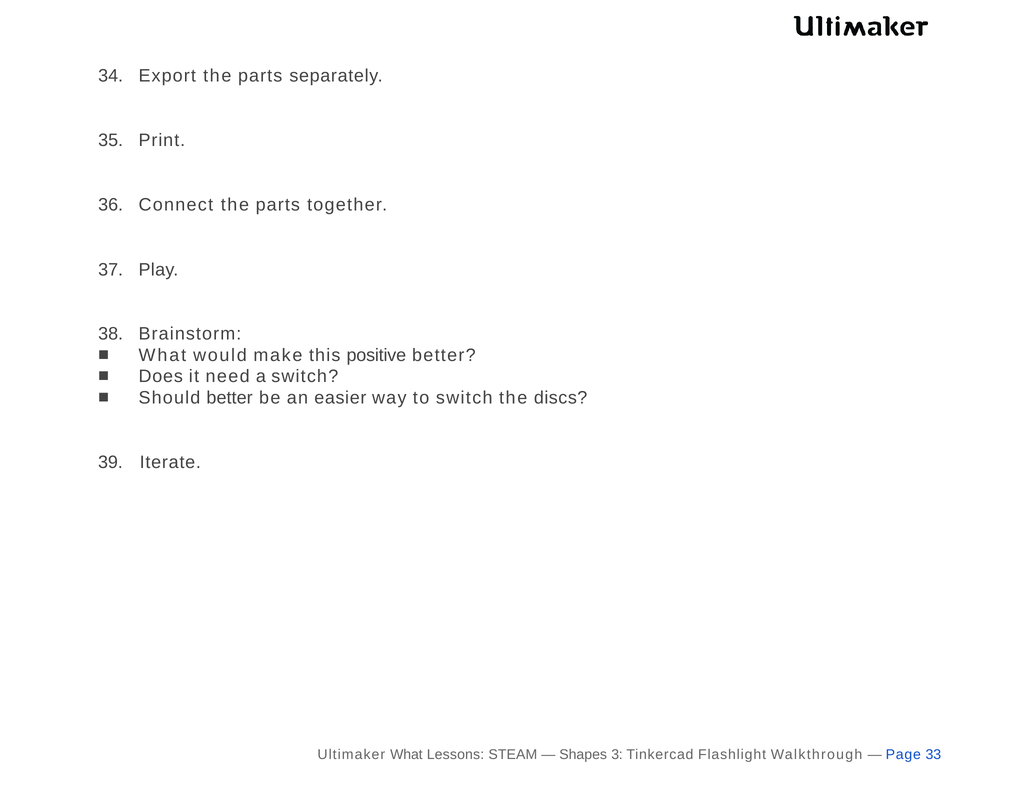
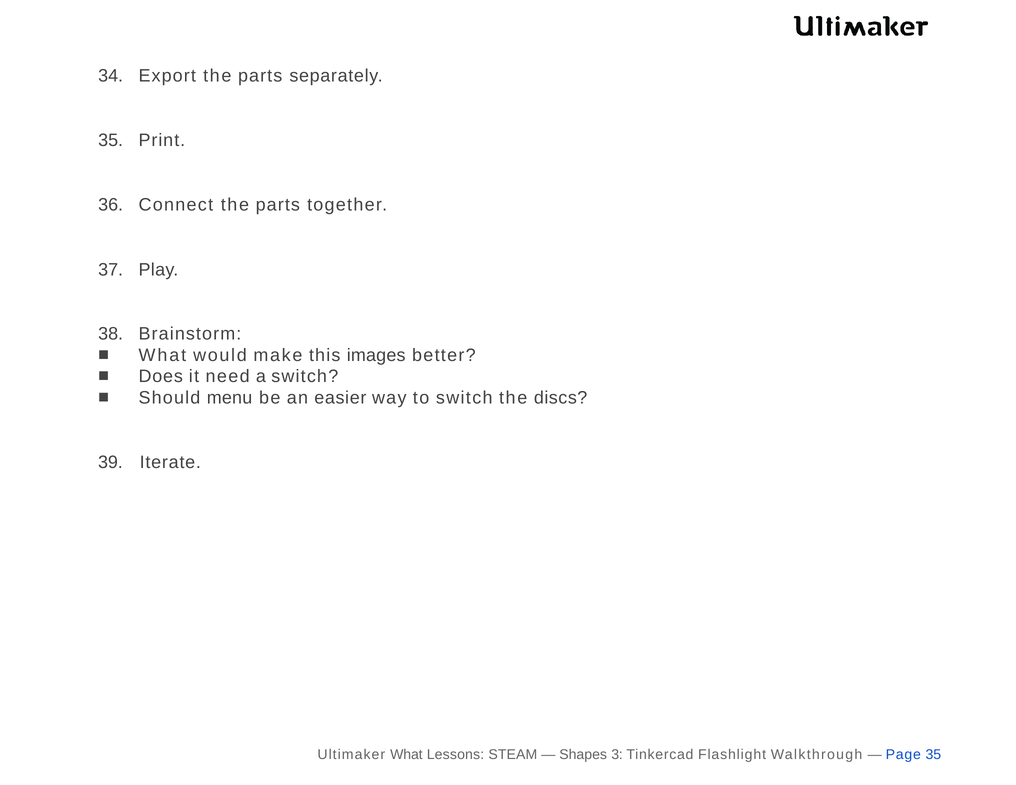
positive: positive -> images (376, 355)
Should better: better -> menu (230, 398)
Page 33: 33 -> 35 (933, 754)
